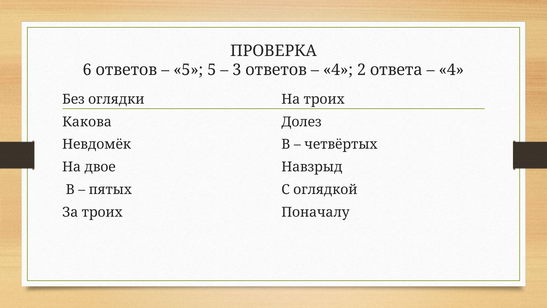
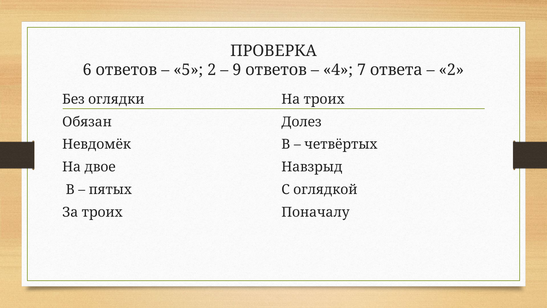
5 5: 5 -> 2 (212, 70)
3: 3 -> 9 (237, 70)
2: 2 -> 7 (361, 70)
4: 4 -> 2 (451, 70)
Какова: Какова -> Обязан (87, 122)
